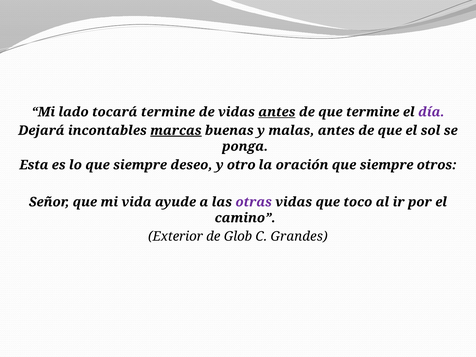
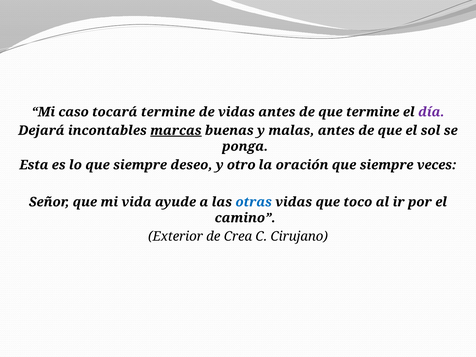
lado: lado -> caso (74, 112)
antes underline: present -> none (277, 112)
otros: otros -> veces (437, 165)
otras colour: purple -> blue (254, 202)
Glob: Glob -> Crea (238, 236)
Grandes: Grandes -> Cirujano (299, 236)
